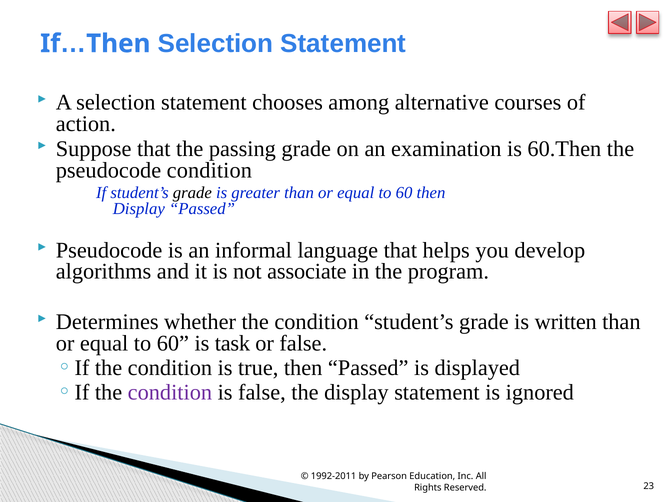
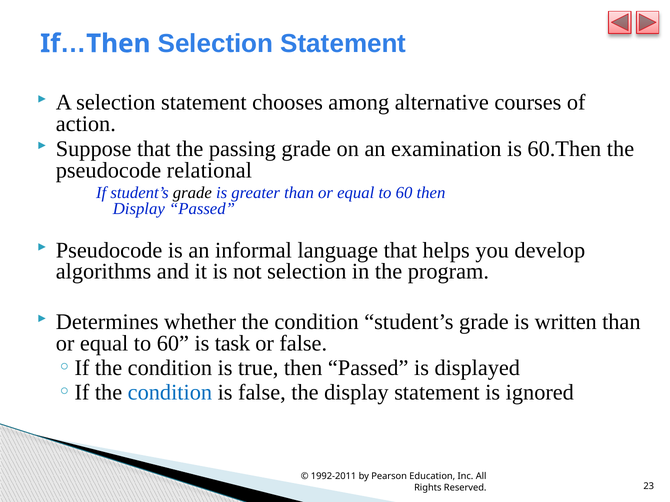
pseudocode condition: condition -> relational (209, 171)
not associate: associate -> selection (307, 272)
condition colour: purple -> blue (170, 393)
